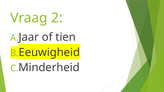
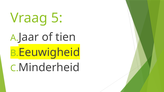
2: 2 -> 5 (57, 18)
